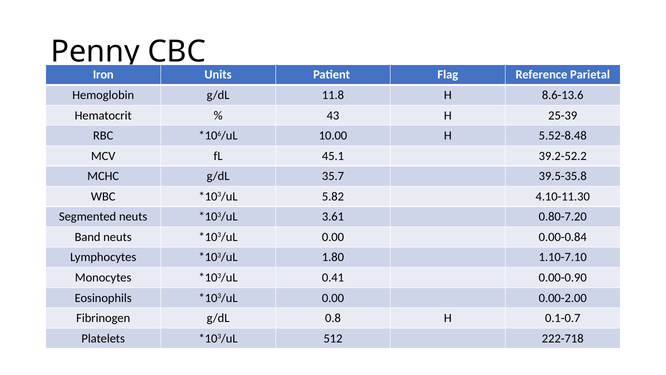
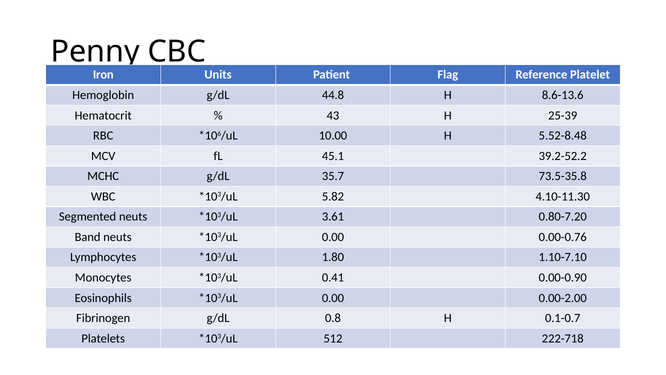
Parietal: Parietal -> Platelet (590, 75)
11.8: 11.8 -> 44.8 (333, 95)
39.5-35.8: 39.5-35.8 -> 73.5-35.8 (563, 176)
0.00-0.84: 0.00-0.84 -> 0.00-0.76 (563, 237)
